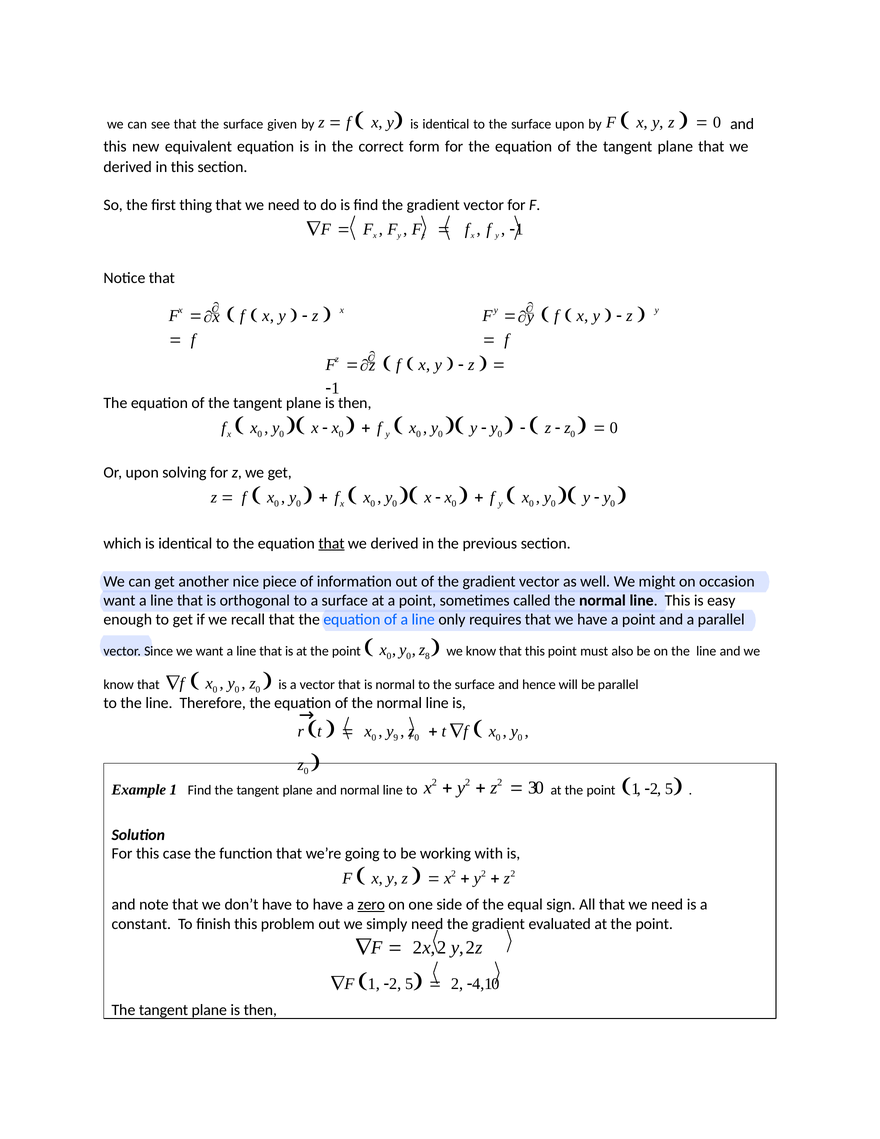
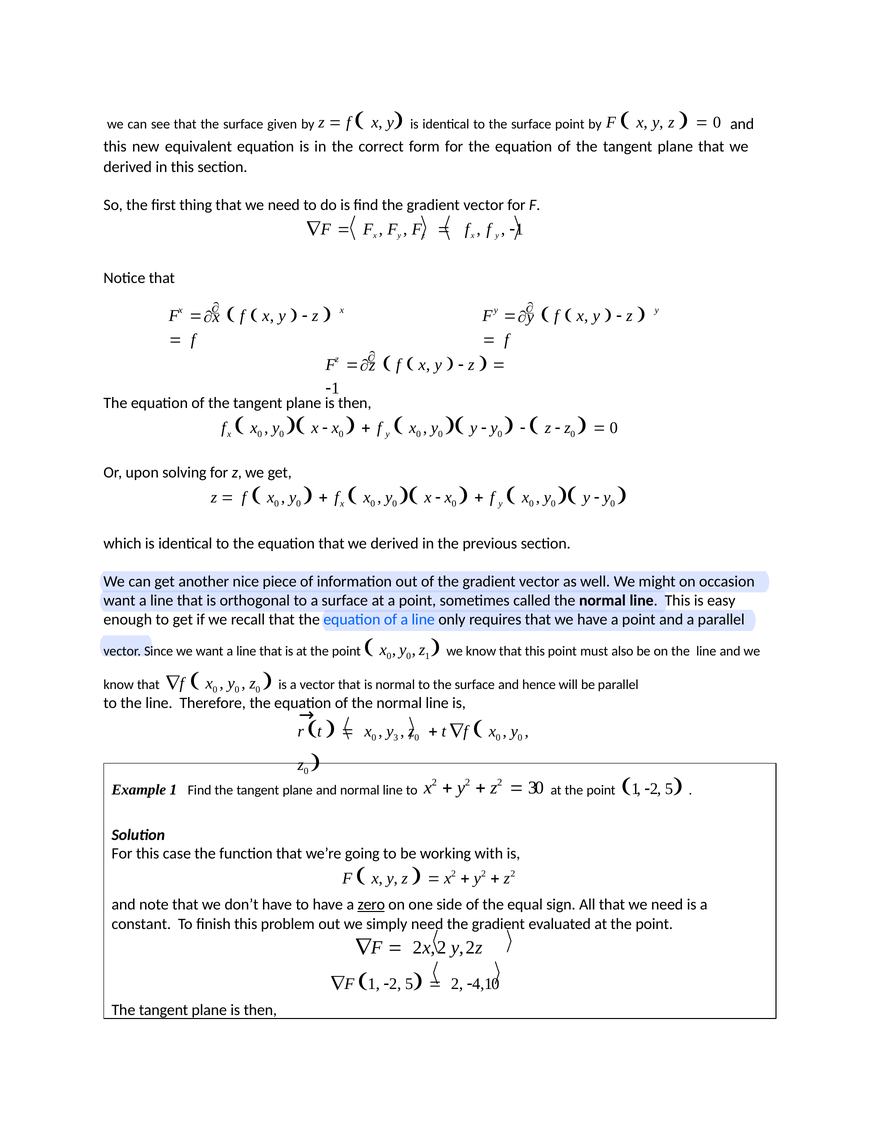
surface upon: upon -> point (570, 124)
that underline: present -> none (331, 543)
z 8: 8 -> 1 (427, 656)
9: 9 -> 3 (396, 737)
